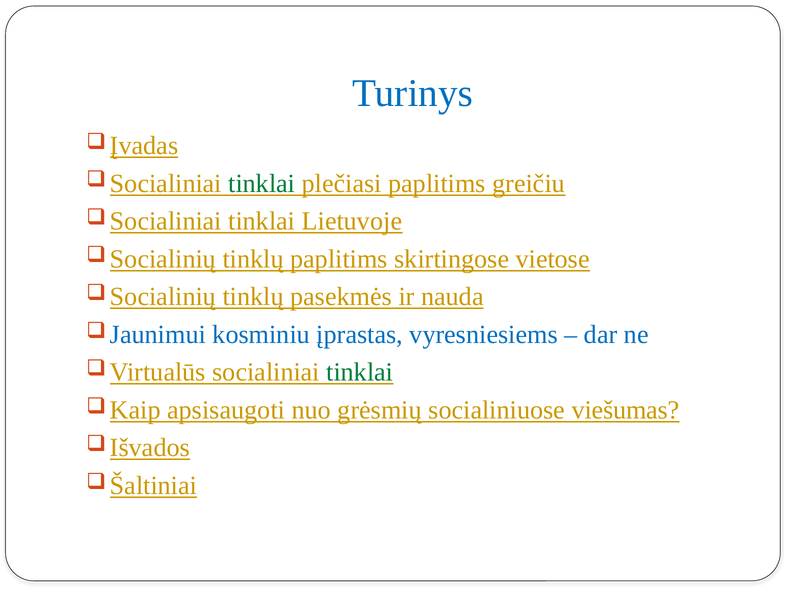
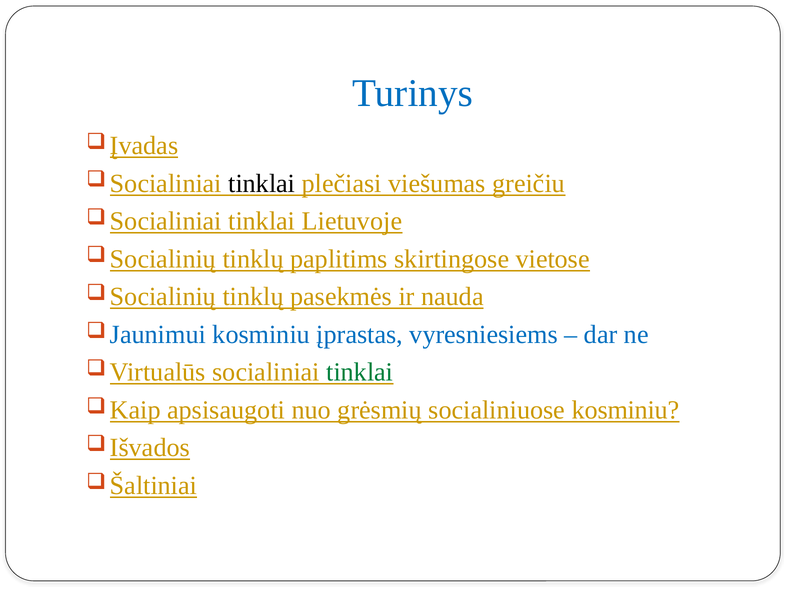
tinklai colour: green -> black (262, 184)
plečiasi paplitims: paplitims -> viešumas (437, 184)
socialiniuose viešumas: viešumas -> kosminiu (626, 410)
